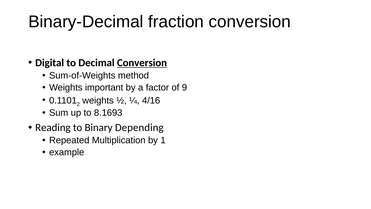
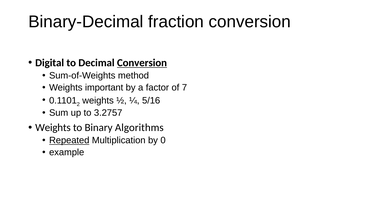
9: 9 -> 7 (184, 87)
4/16: 4/16 -> 5/16 (151, 100)
8.1693: 8.1693 -> 3.2757 (108, 113)
Reading: Reading -> Weights (53, 127)
Depending: Depending -> Algorithms (139, 127)
Repeated underline: none -> present (69, 140)
1: 1 -> 0 (163, 140)
